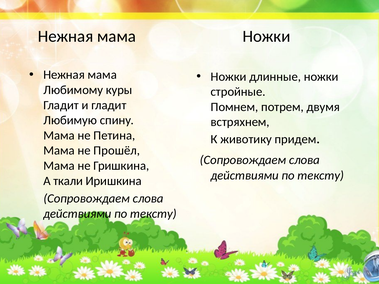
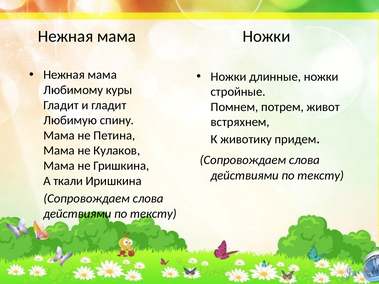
двумя: двумя -> живот (323, 107)
Прошёл: Прошёл -> Кулаков (117, 151)
